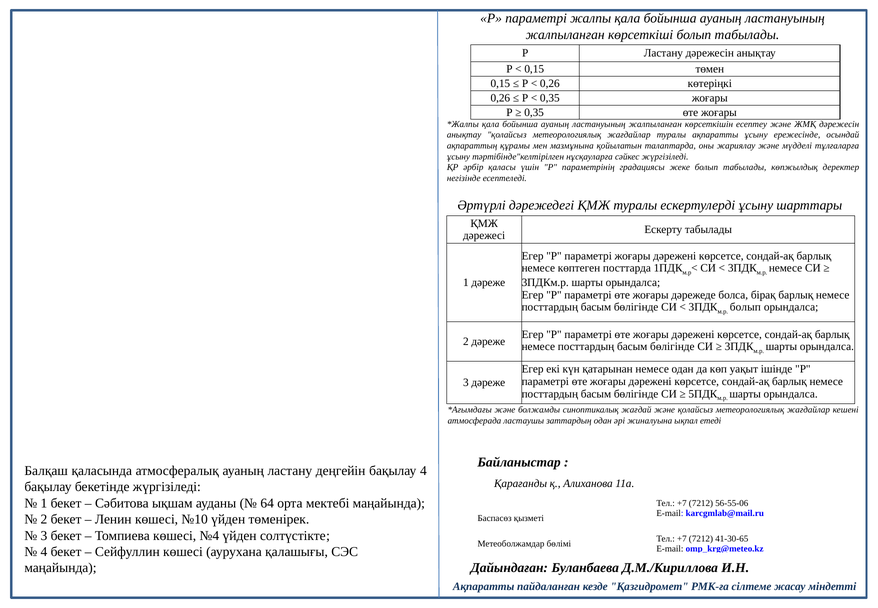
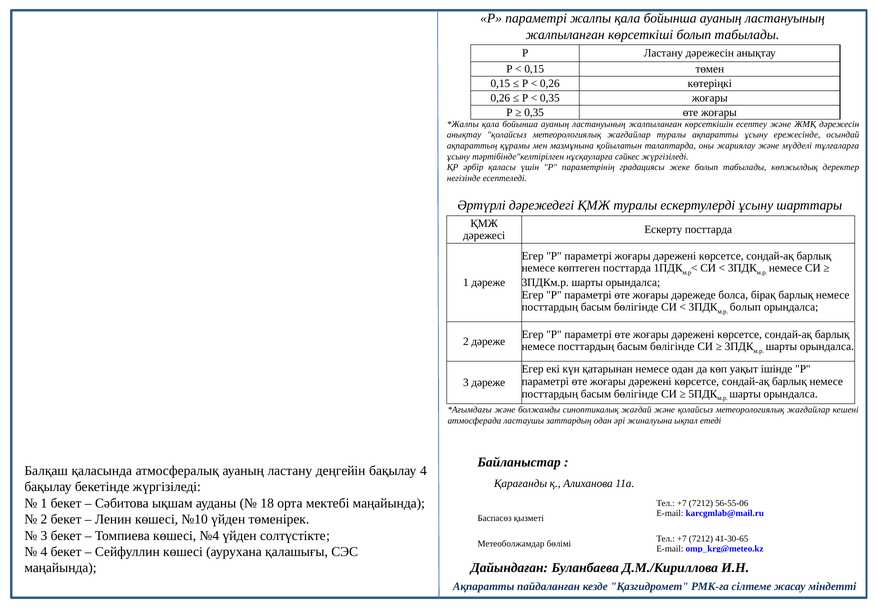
Ескерту табылады: табылады -> посттарда (708, 229)
64: 64 -> 18 (267, 503)
